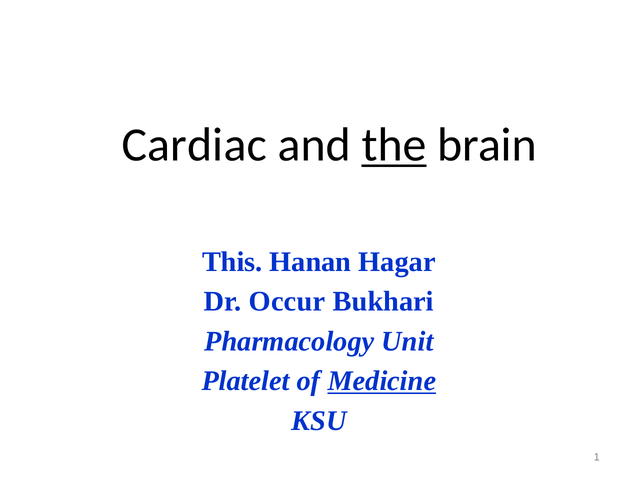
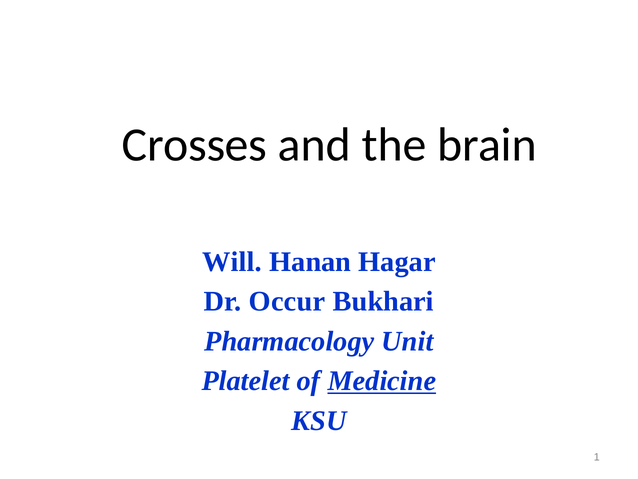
Cardiac: Cardiac -> Crosses (195, 145)
the underline: present -> none (394, 145)
This: This -> Will (232, 261)
